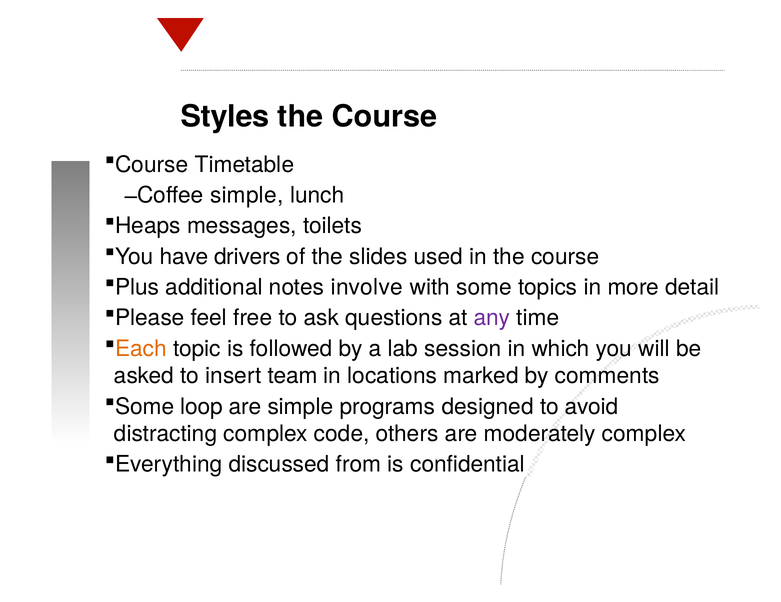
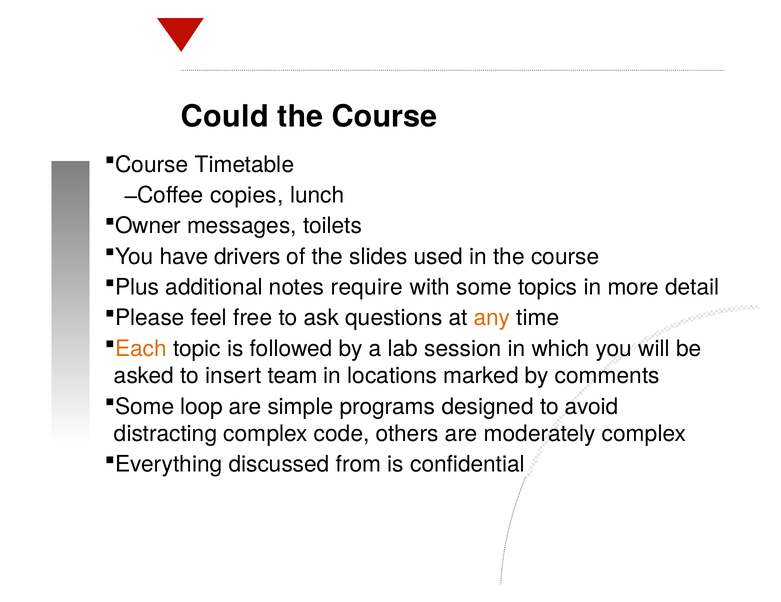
Styles: Styles -> Could (225, 116)
Coffee simple: simple -> copies (247, 195)
Heaps: Heaps -> Owner (148, 226)
involve: involve -> require (367, 287)
any colour: purple -> orange (492, 318)
